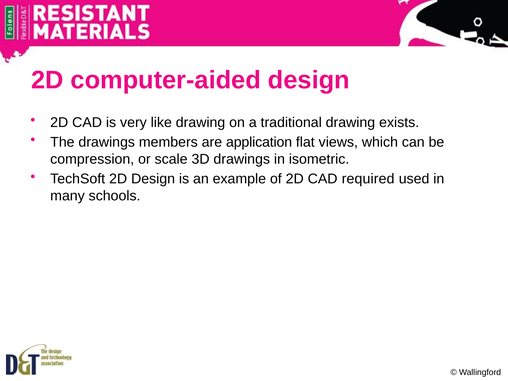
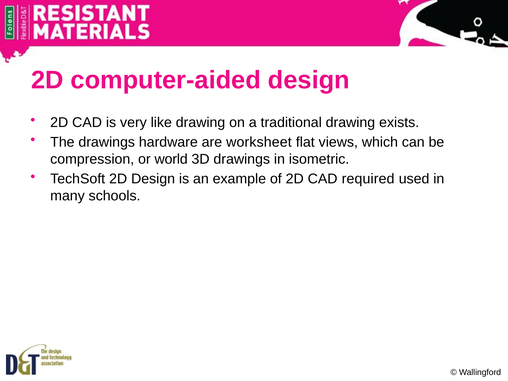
members: members -> hardware (168, 142)
application: application -> worksheet (259, 142)
scale: scale -> world (171, 159)
